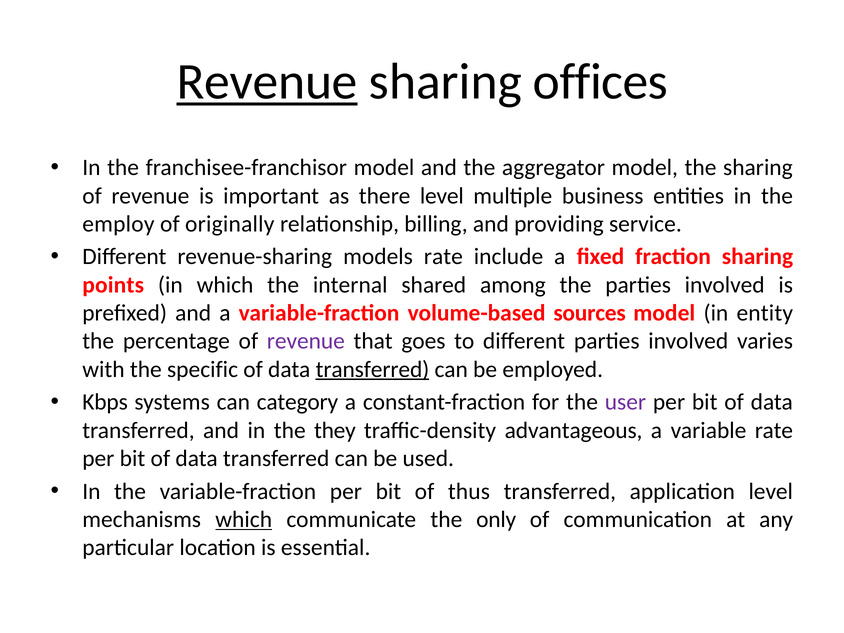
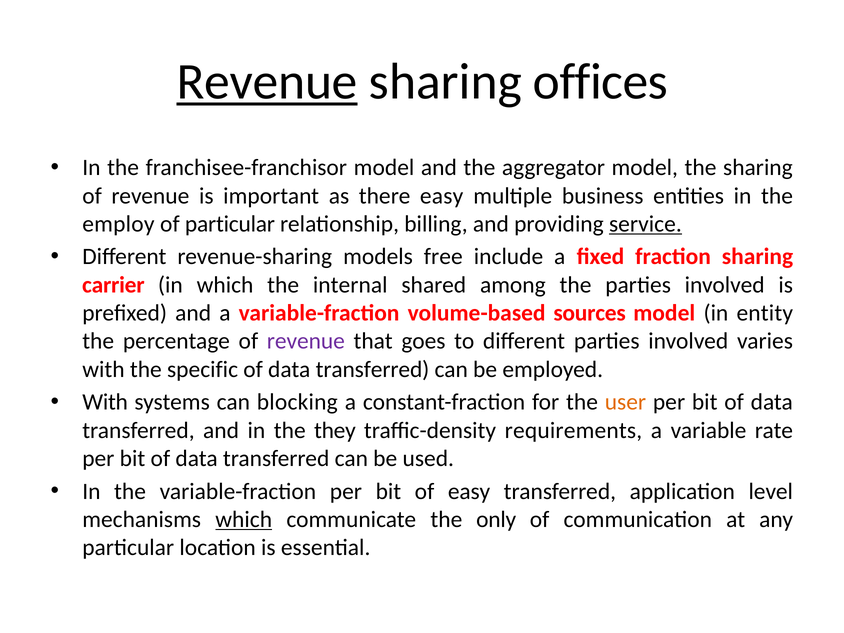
there level: level -> easy (442, 196)
of originally: originally -> particular (230, 224)
service underline: none -> present (645, 224)
models rate: rate -> free (443, 257)
points: points -> carrier (113, 285)
transferred underline: present -> none (372, 369)
Kbps: Kbps -> With (105, 402)
category: category -> blocking (297, 402)
user colour: purple -> orange (625, 402)
advantageous: advantageous -> requirements (573, 430)
of thus: thus -> easy (469, 491)
